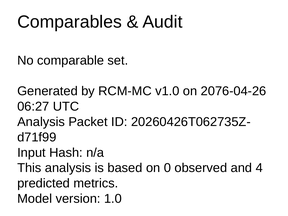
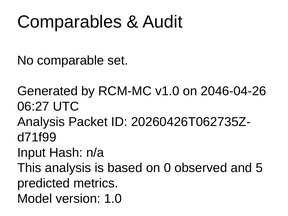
2076-04-26: 2076-04-26 -> 2046-04-26 (234, 91)
4: 4 -> 5 (259, 168)
